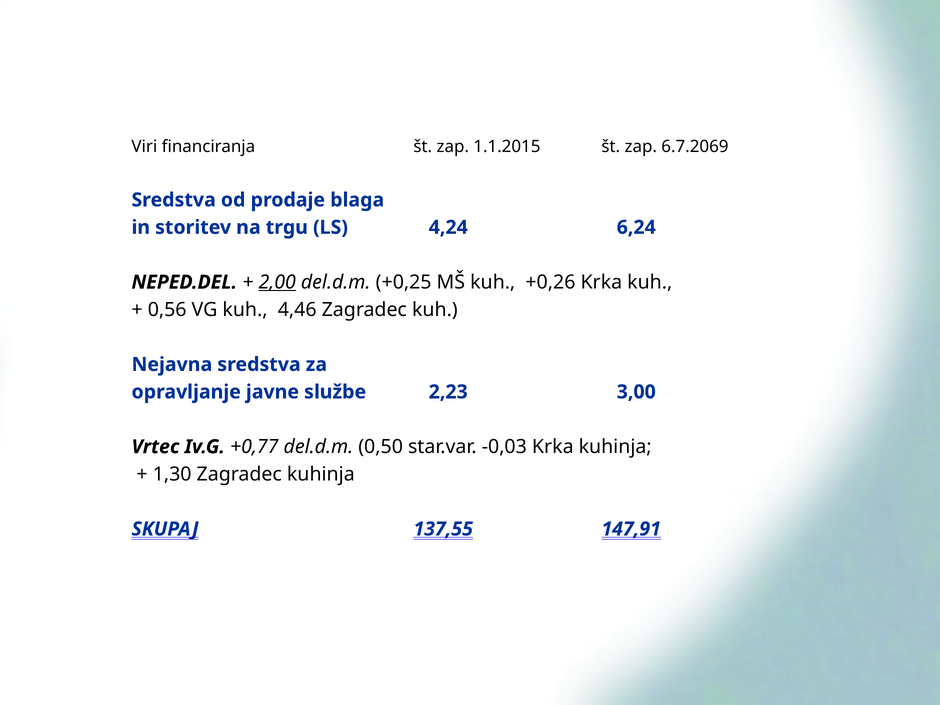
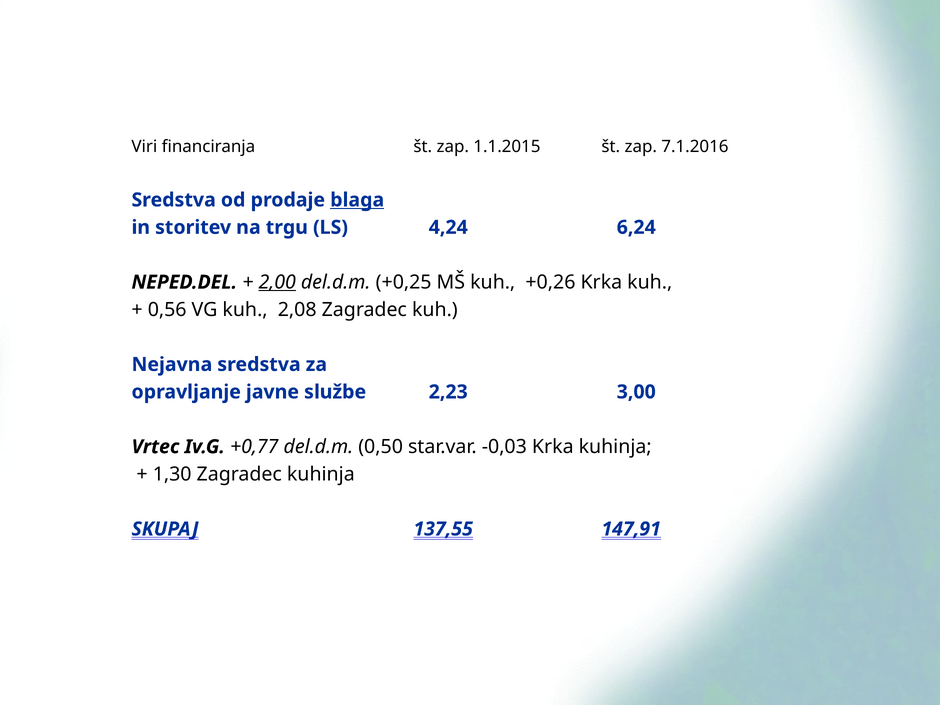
6.7.2069: 6.7.2069 -> 7.1.2016 (695, 146)
blaga underline: none -> present (357, 200)
4,46: 4,46 -> 2,08 (297, 310)
